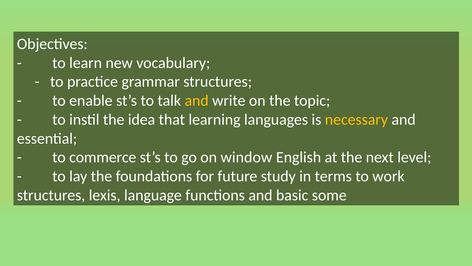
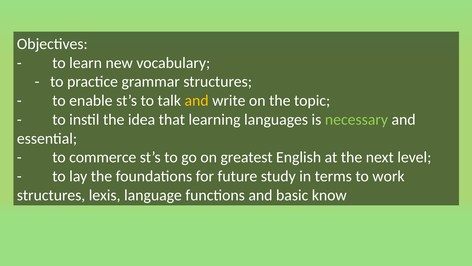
necessary colour: yellow -> light green (356, 119)
window: window -> greatest (247, 157)
some: some -> know (329, 195)
